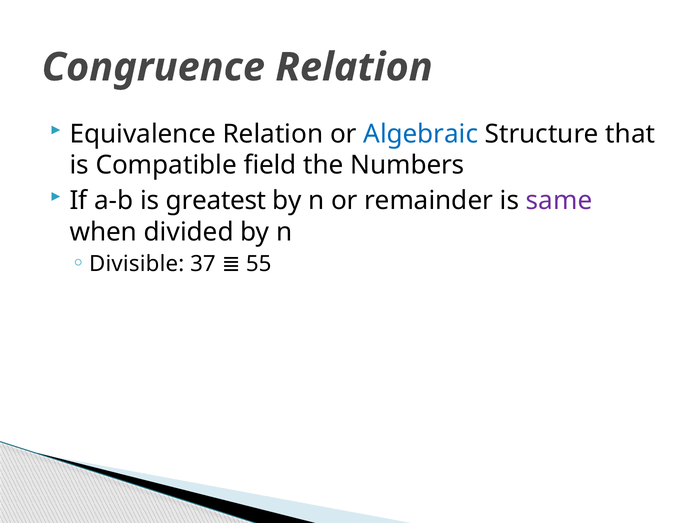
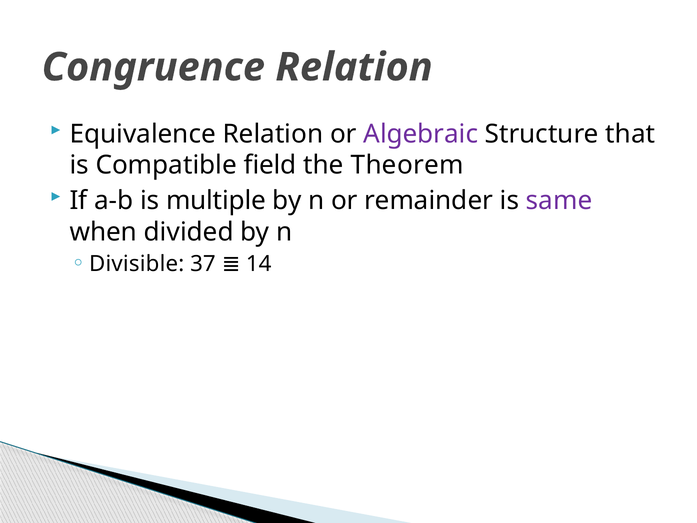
Algebraic colour: blue -> purple (421, 134)
Numbers: Numbers -> Theorem (407, 165)
greatest: greatest -> multiple (216, 201)
55: 55 -> 14 (259, 264)
